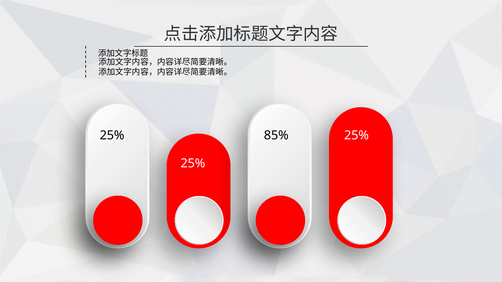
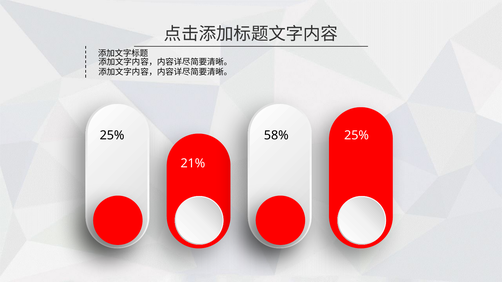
85%: 85% -> 58% (276, 136)
25%: 25% -> 21% (193, 164)
